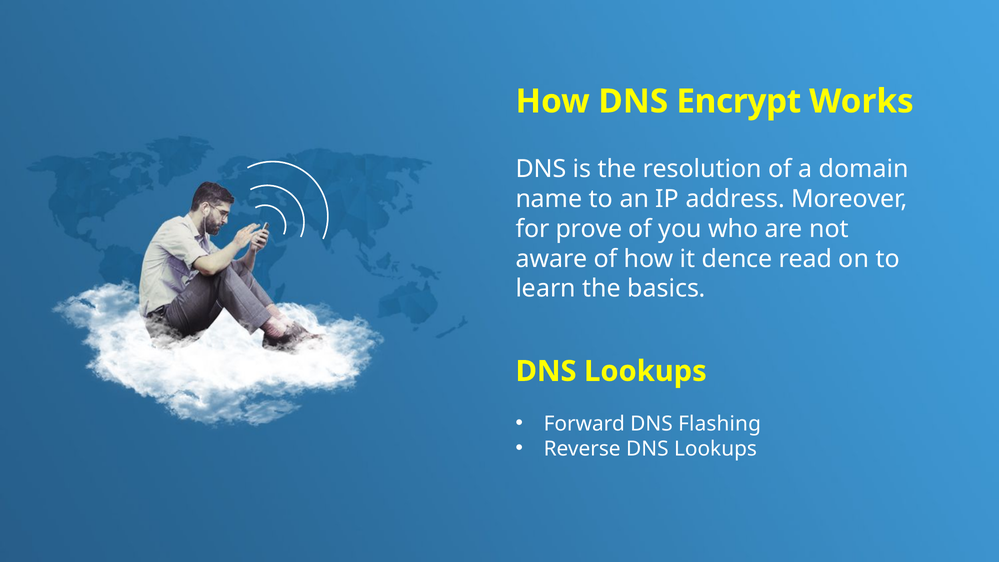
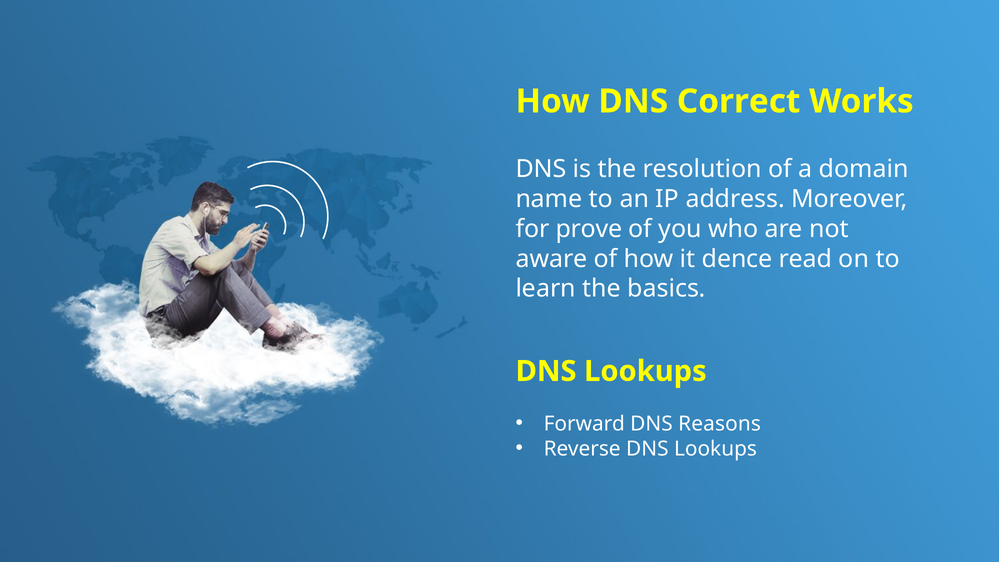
Encrypt: Encrypt -> Correct (739, 101)
Flashing: Flashing -> Reasons (720, 424)
